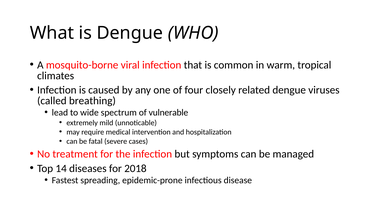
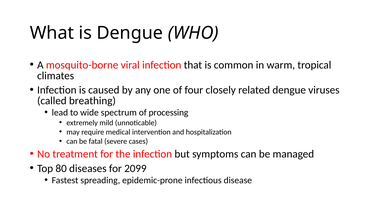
vulnerable: vulnerable -> processing (168, 113)
14: 14 -> 80 (61, 168)
2018: 2018 -> 2099 (135, 168)
